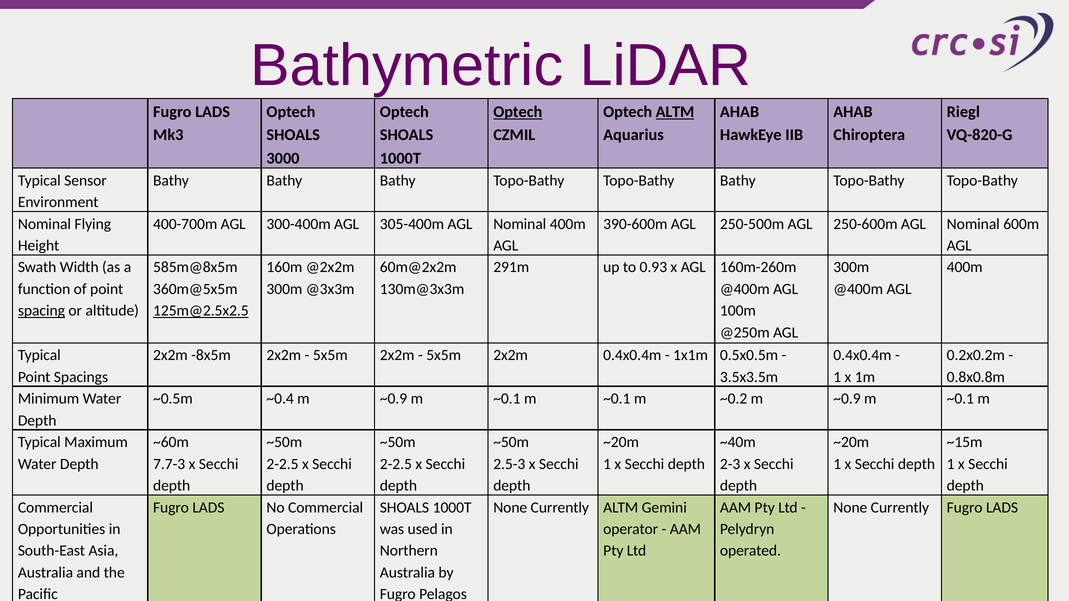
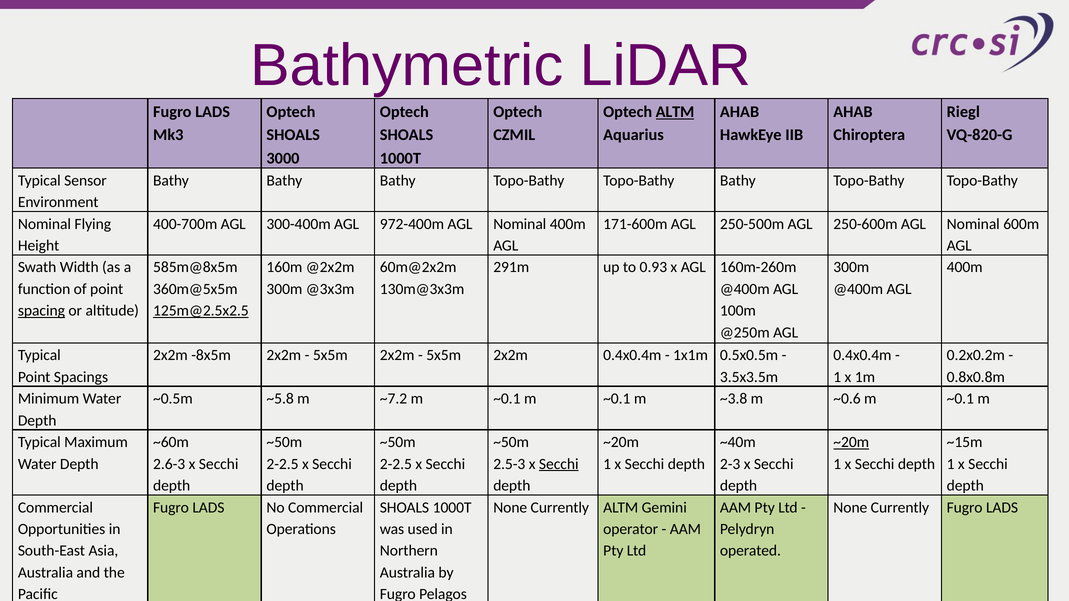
Optech underline: present -> none (518, 112)
305-400m: 305-400m -> 972-400m (412, 224)
390-600m: 390-600m -> 171-600m (635, 224)
~0.4: ~0.4 -> ~5.8 (280, 399)
~0.9: ~0.9 -> ~7.2 (394, 399)
~0.2: ~0.2 -> ~3.8 (734, 399)
~0.9: ~0.9 -> ~0.6 (847, 399)
~20m underline: none -> present (851, 442)
7.7-3: 7.7-3 -> 2.6-3 (169, 464)
Secchi underline: none -> present (559, 464)
